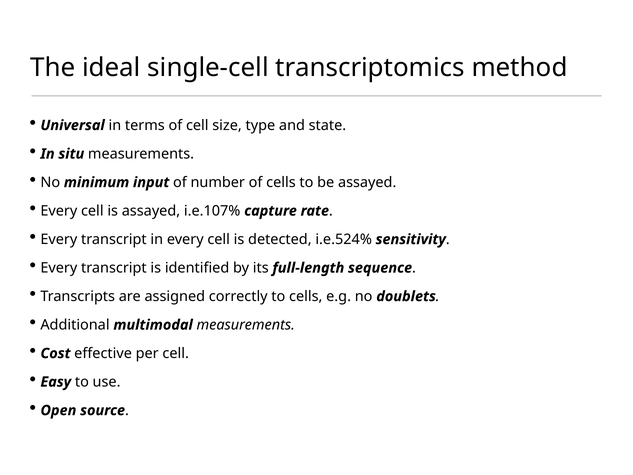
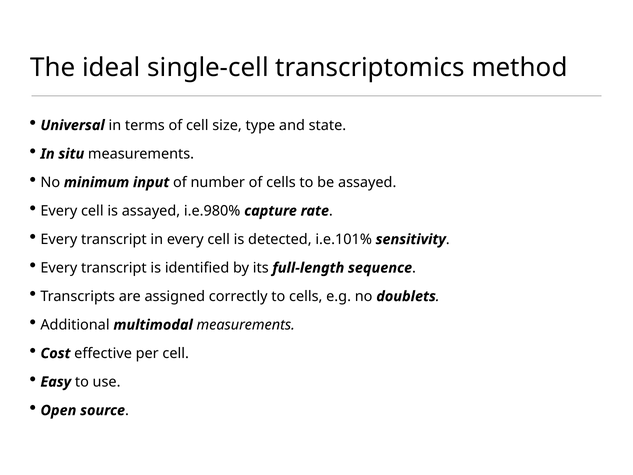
i.e.107%: i.e.107% -> i.e.980% (212, 211)
i.e.524%: i.e.524% -> i.e.101% (344, 239)
